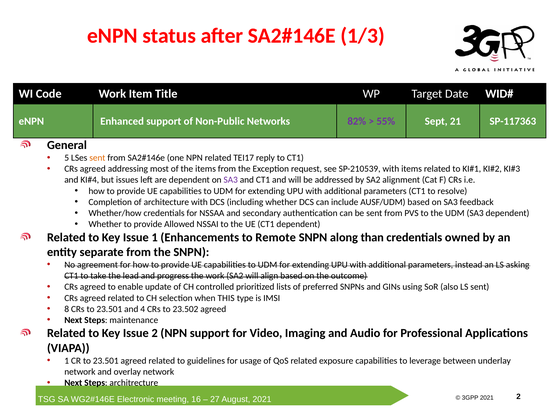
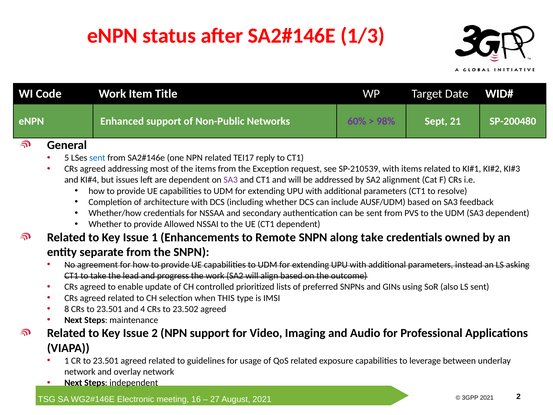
82%: 82% -> 60% (357, 121)
55%: 55% -> 98% (386, 121)
SP-117363: SP-117363 -> SP-200480 (513, 121)
sent colour: orange -> blue (97, 158)
along than: than -> take (372, 237)
architrecture: architrecture -> independent (134, 383)
